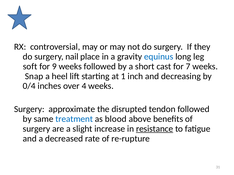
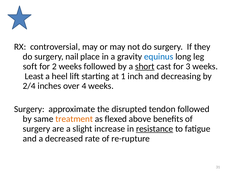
9: 9 -> 2 (54, 67)
short underline: none -> present (145, 67)
7: 7 -> 3 (188, 67)
Snap: Snap -> Least (34, 76)
0/4: 0/4 -> 2/4 (29, 86)
treatment colour: blue -> orange (74, 119)
blood: blood -> flexed (116, 119)
